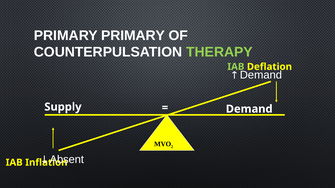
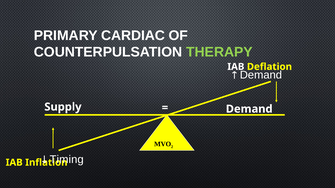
PRIMARY PRIMARY: PRIMARY -> CARDIAC (133, 36)
IAB colour: light green -> white (236, 67)
Absent: Absent -> Timing (67, 160)
